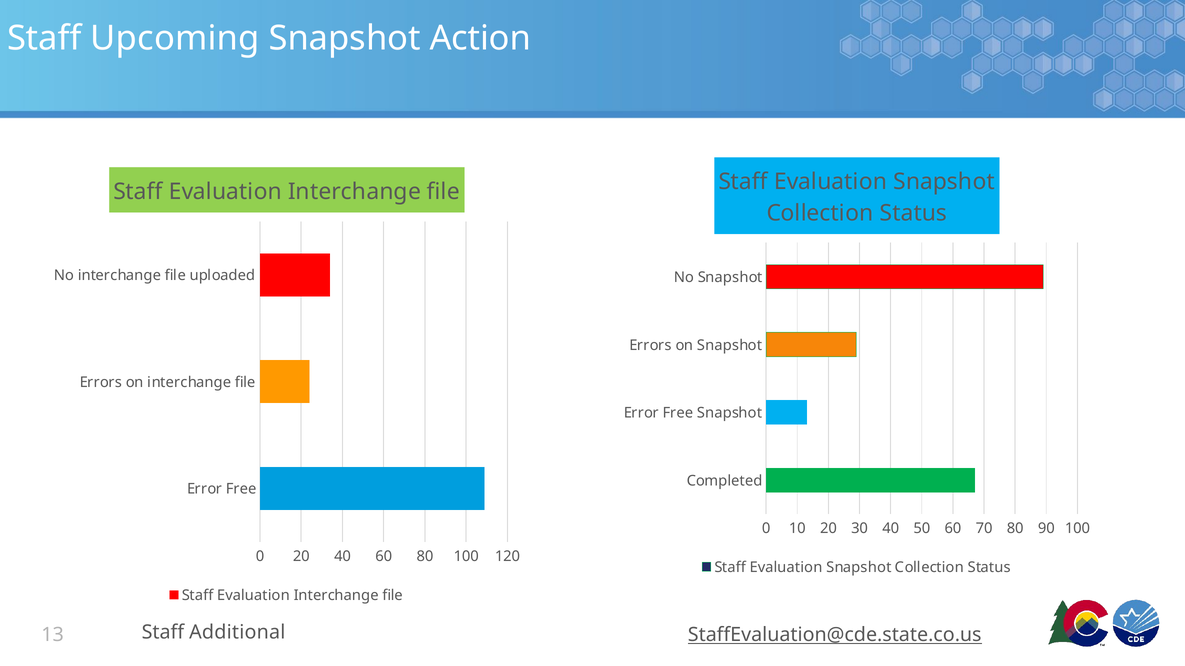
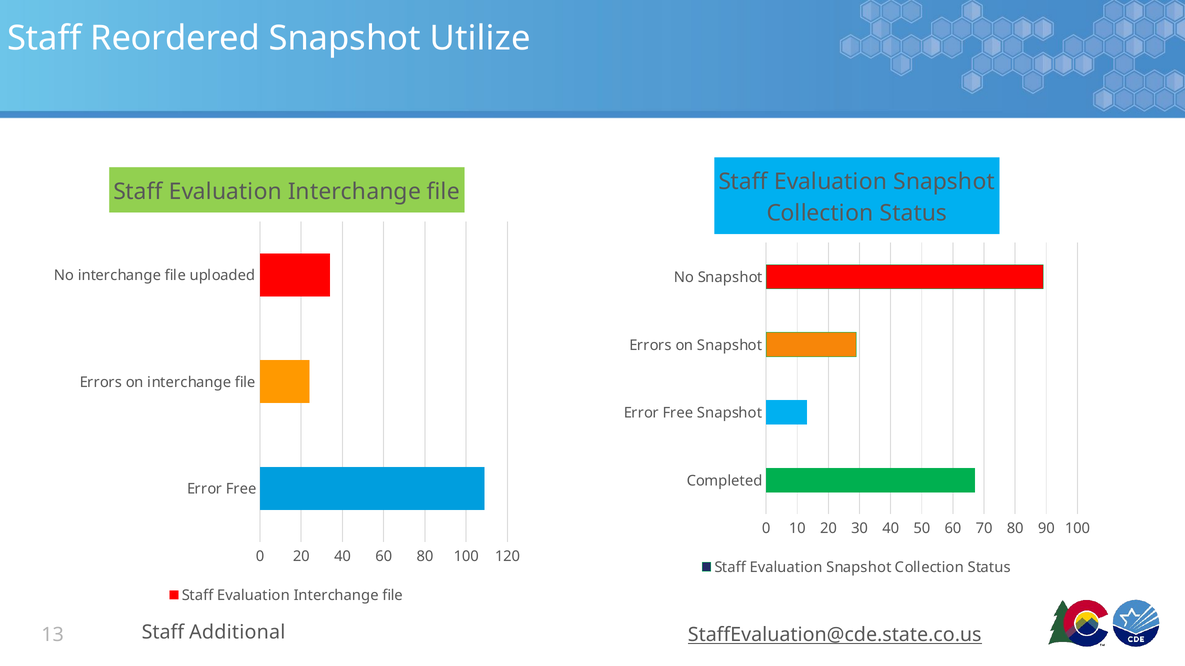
Upcoming: Upcoming -> Reordered (175, 38)
Action: Action -> Utilize (480, 38)
